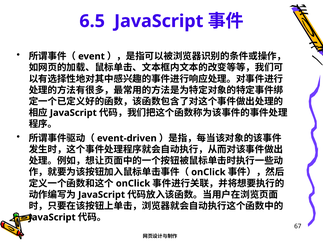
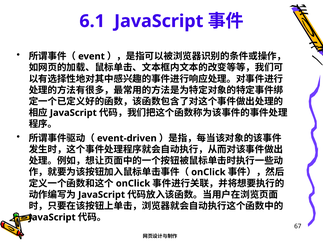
6.5: 6.5 -> 6.1 (92, 21)
